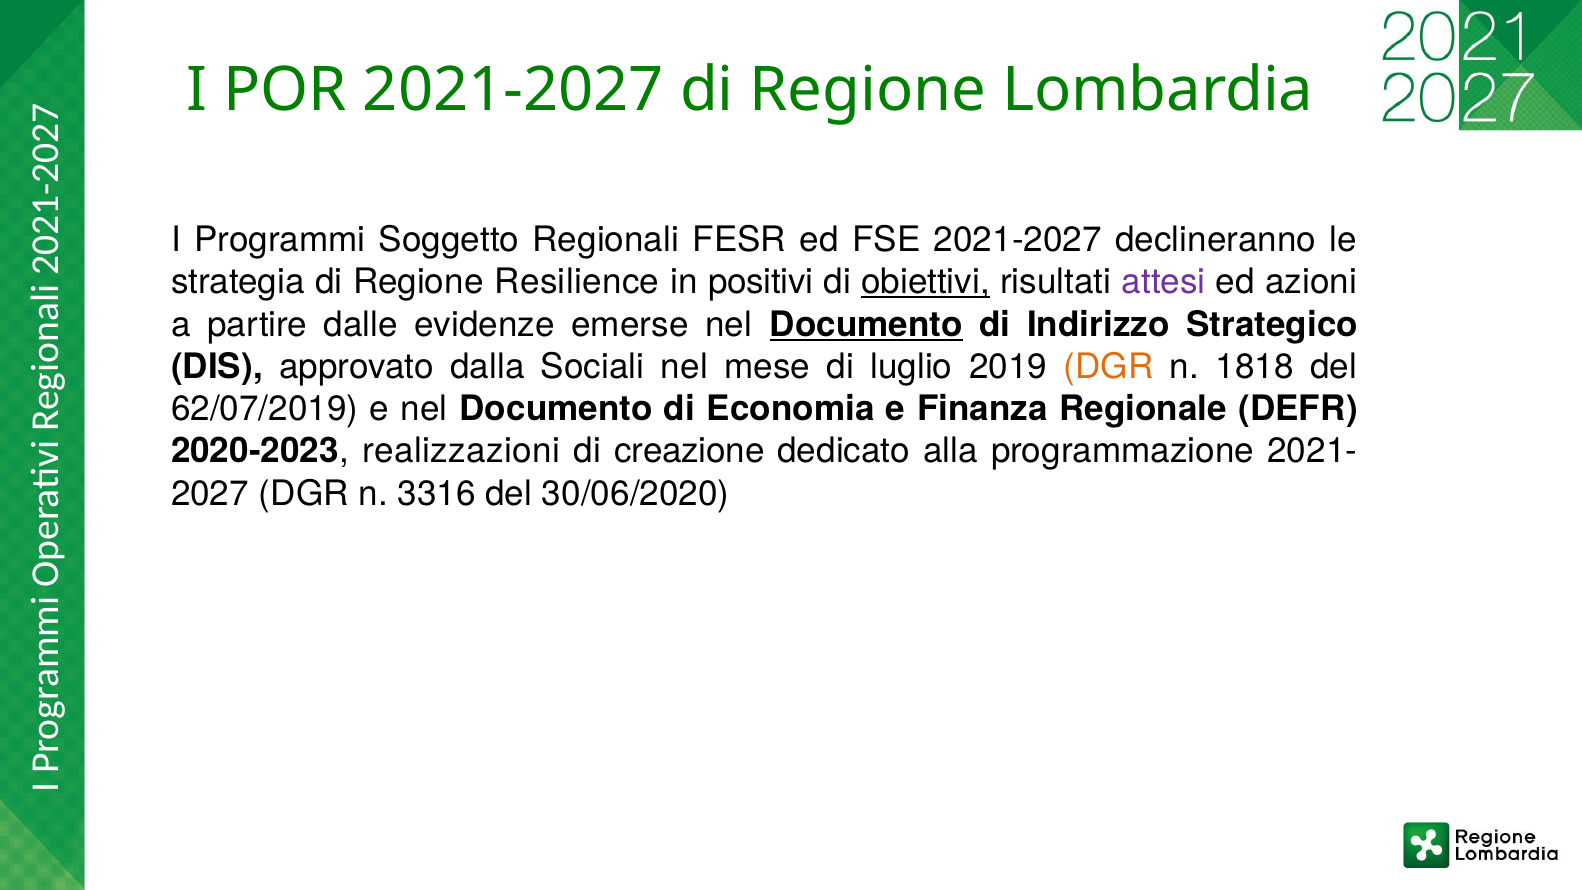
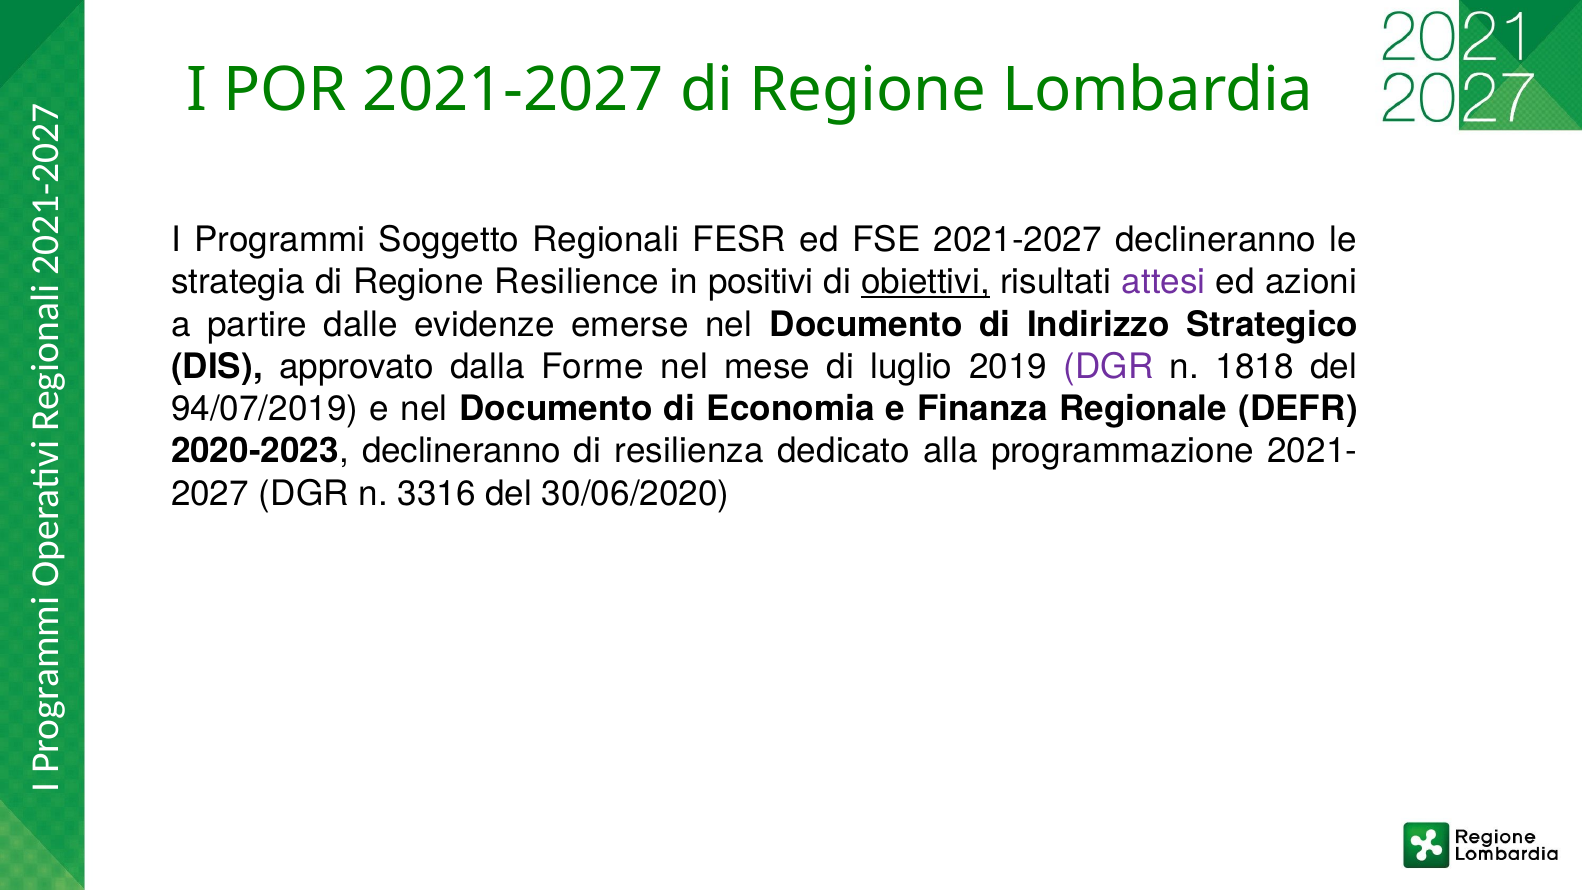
Documento underline: present -> none (866, 324)
Sociali: Sociali -> Forme (593, 367)
DGR colour: orange -> purple (1108, 367)
62/07/2019: 62/07/2019 -> 94/07/2019 (265, 409)
2020-2023 realizzazioni: realizzazioni -> declineranno (462, 451)
creazione: creazione -> resilienza (689, 451)
